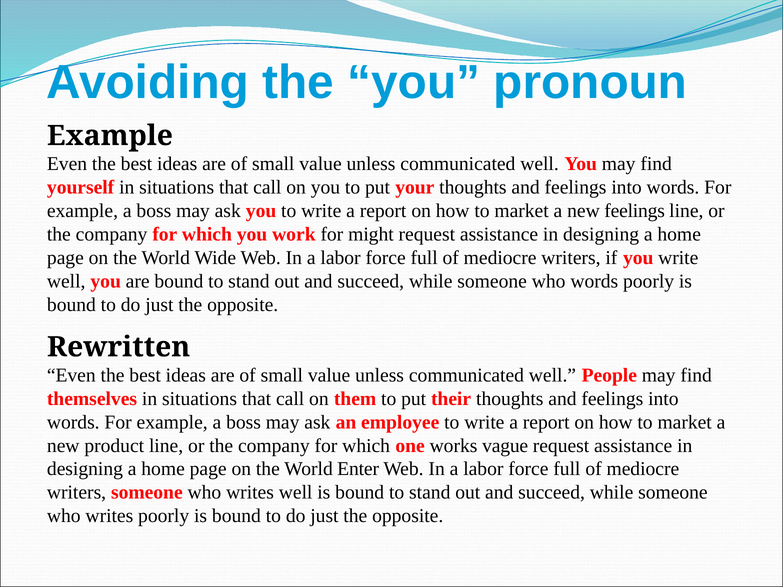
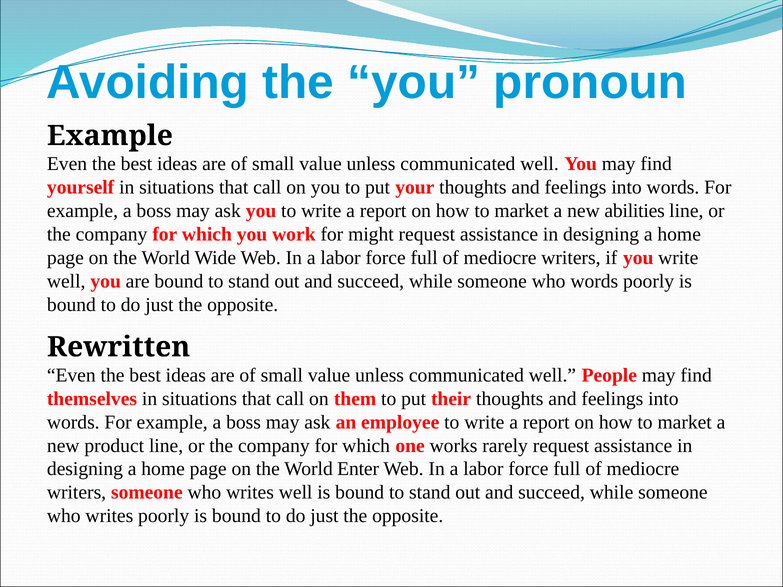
new feelings: feelings -> abilities (635, 211)
vague: vague -> rarely (505, 446)
